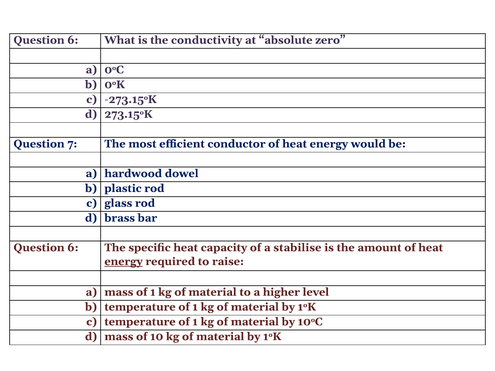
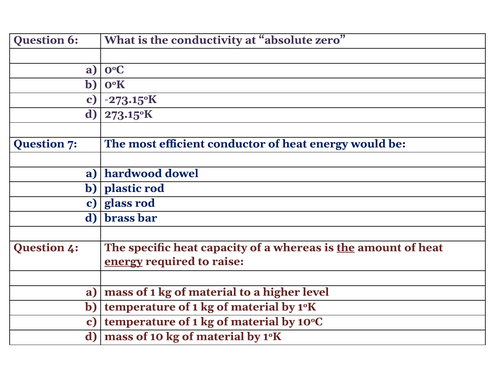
6: 6 -> 4 (73, 248)
stabilise: stabilise -> whereas (297, 248)
the underline: none -> present (346, 248)
